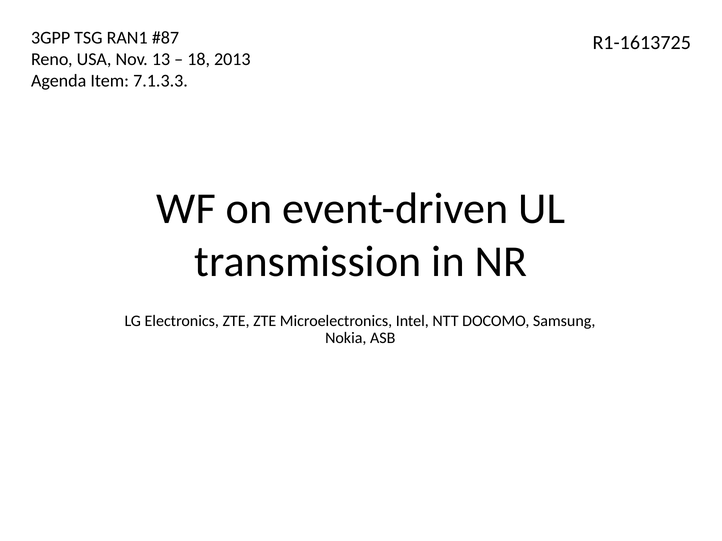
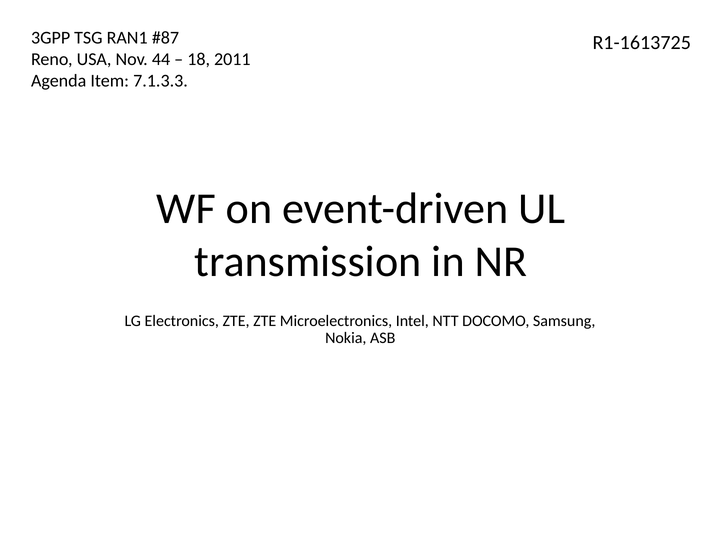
13: 13 -> 44 (161, 59)
2013: 2013 -> 2011 (232, 59)
